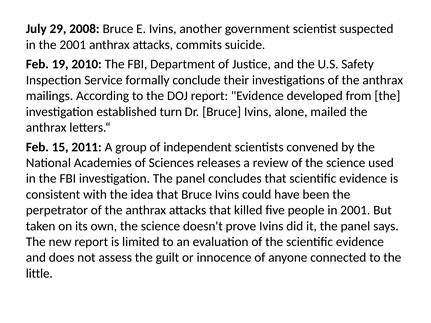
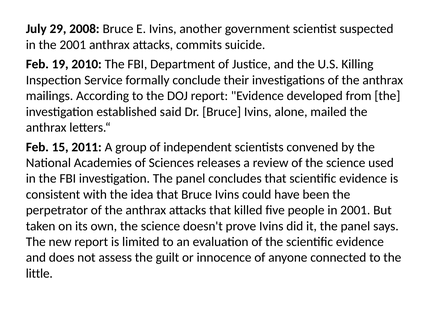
Safety: Safety -> Killing (357, 64)
turn: turn -> said (171, 112)
